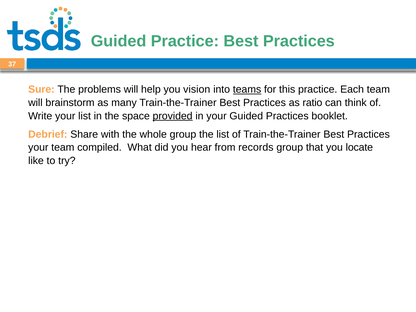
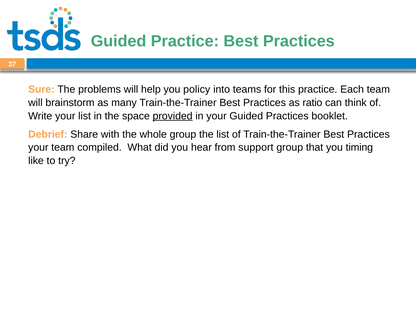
vision: vision -> policy (197, 89)
teams underline: present -> none (247, 89)
records: records -> support (256, 148)
locate: locate -> timing (359, 148)
